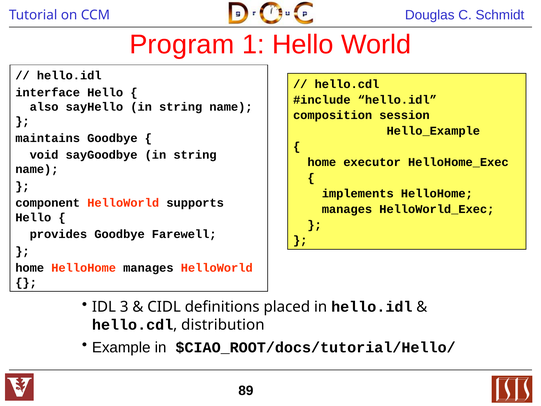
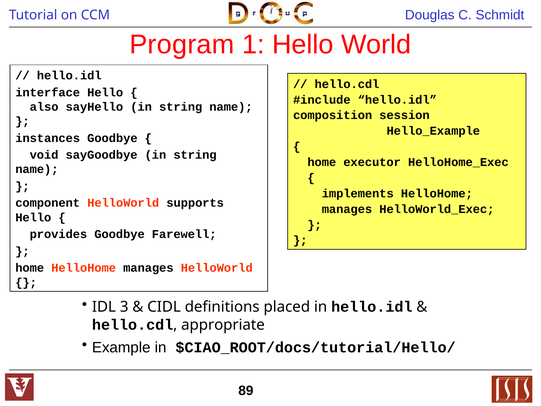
maintains: maintains -> instances (48, 138)
distribution: distribution -> appropriate (223, 325)
